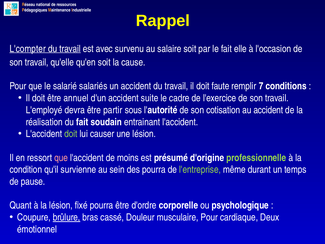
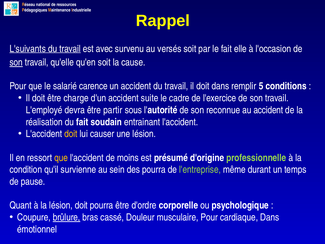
L'compter: L'compter -> L'suivants (28, 49)
salaire: salaire -> versés (169, 49)
son underline: none -> present (16, 62)
salariés: salariés -> carence (93, 86)
doit faute: faute -> dans (220, 86)
7: 7 -> 5 (261, 86)
annuel: annuel -> charge (76, 98)
cotisation: cotisation -> reconnue (223, 110)
doit colour: light green -> yellow (71, 134)
que colour: pink -> yellow (61, 158)
lésion fixé: fixé -> doit (81, 205)
cardiaque Deux: Deux -> Dans (270, 217)
